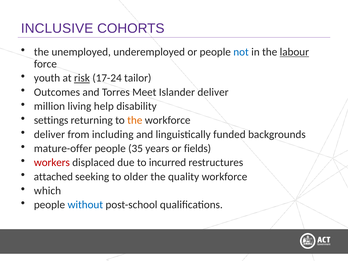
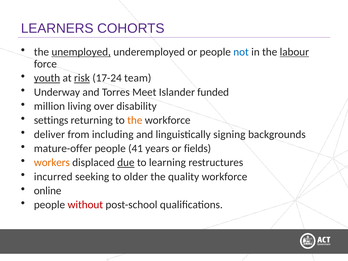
INCLUSIVE: INCLUSIVE -> LEARNERS (57, 28)
unemployed underline: none -> present (81, 52)
youth underline: none -> present (47, 78)
tailor: tailor -> team (138, 78)
Outcomes: Outcomes -> Underway (57, 92)
Islander deliver: deliver -> funded (213, 92)
help: help -> over (104, 106)
funded: funded -> signing (229, 134)
35: 35 -> 41 (136, 148)
workers colour: red -> orange (52, 163)
due underline: none -> present (126, 163)
incurred: incurred -> learning (167, 163)
attached: attached -> incurred (53, 177)
which: which -> online (48, 191)
without colour: blue -> red (85, 205)
